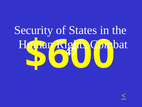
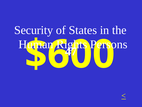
Combat: Combat -> Persons (109, 44)
